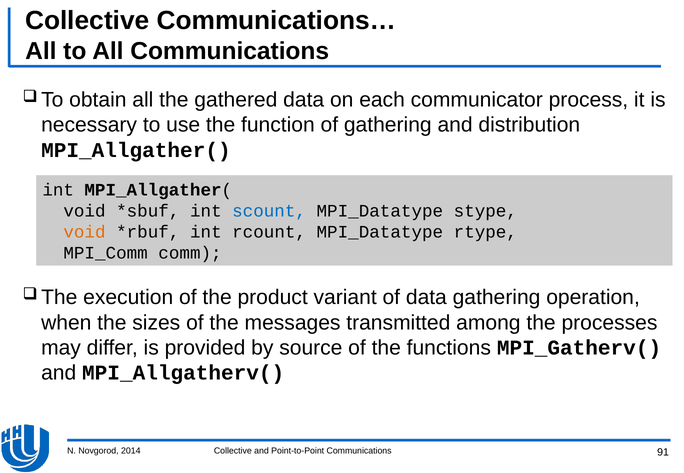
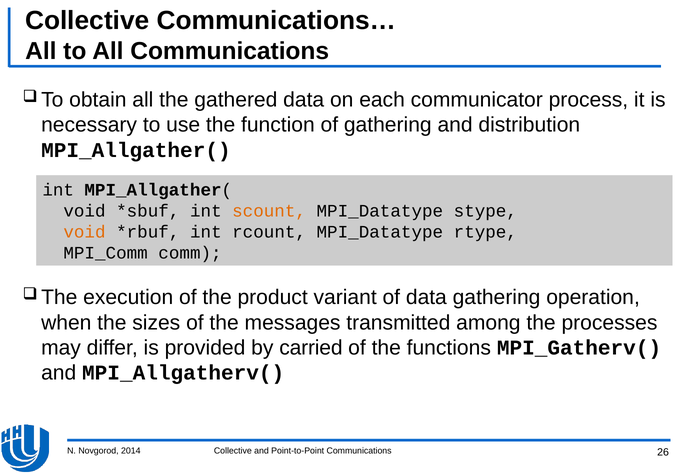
scount colour: blue -> orange (269, 211)
source: source -> carried (311, 348)
91: 91 -> 26 (663, 453)
